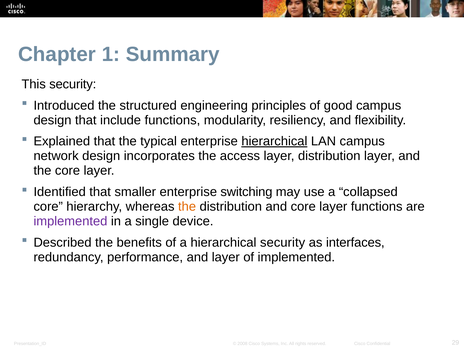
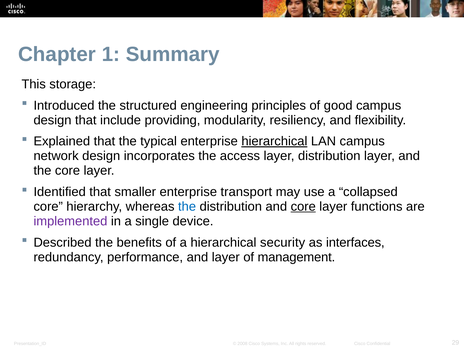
This security: security -> storage (73, 84)
include functions: functions -> providing (172, 120)
switching: switching -> transport (246, 192)
the colour: orange -> blue (187, 207)
core underline: none -> present (303, 207)
of implemented: implemented -> management (296, 257)
